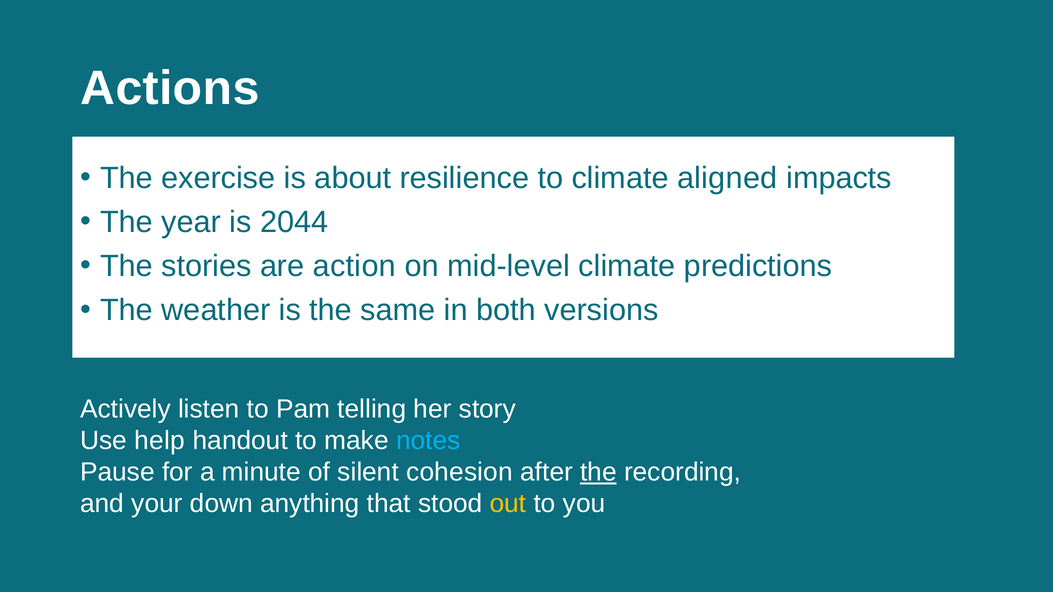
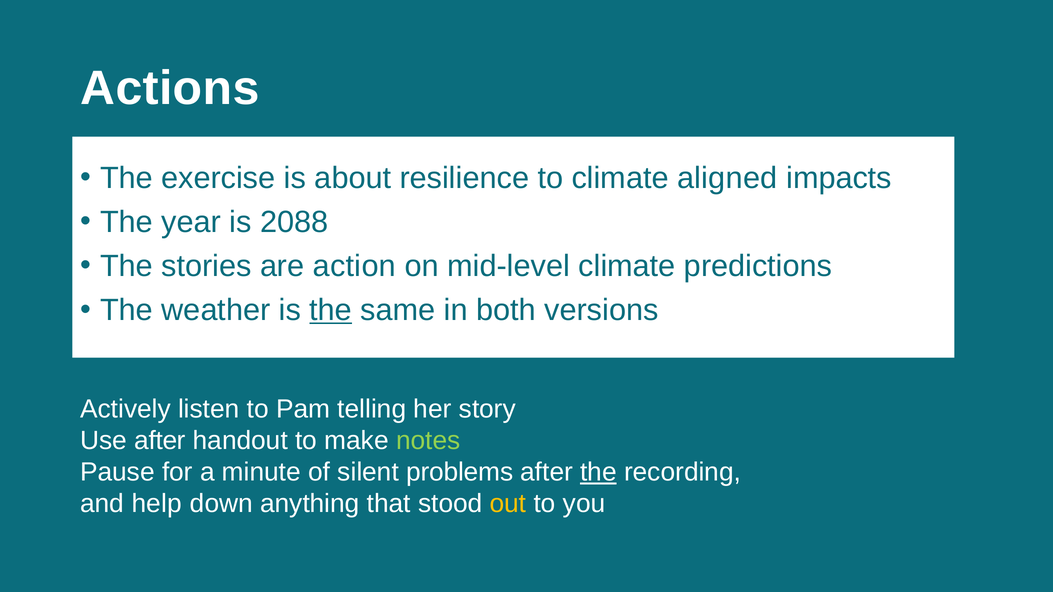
2044: 2044 -> 2088 (294, 222)
the underline: none -> present (331, 310)
Use help: help -> after (160, 441)
notes colour: light blue -> light green (428, 441)
cohesion: cohesion -> problems (460, 472)
your: your -> help (157, 504)
